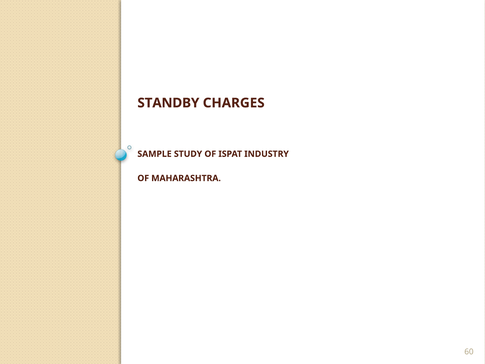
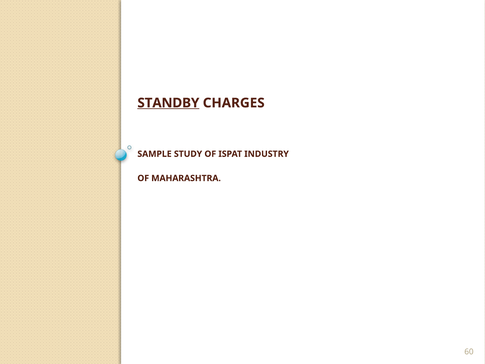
STANDBY underline: none -> present (168, 103)
